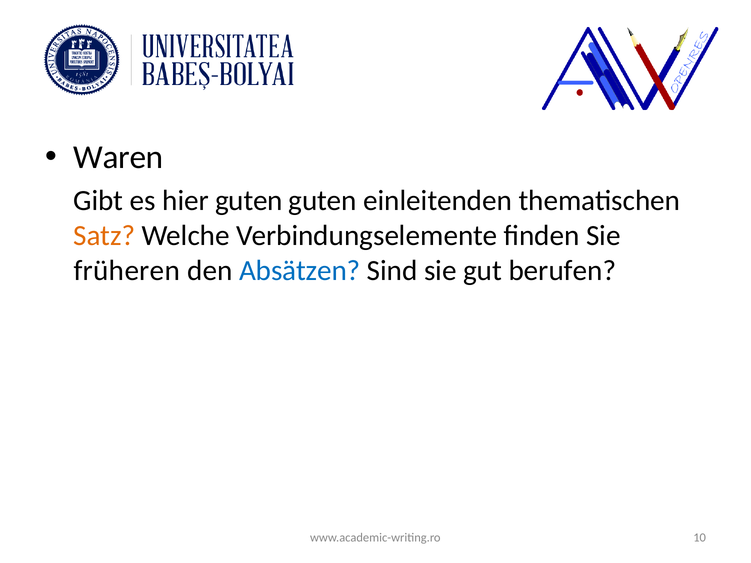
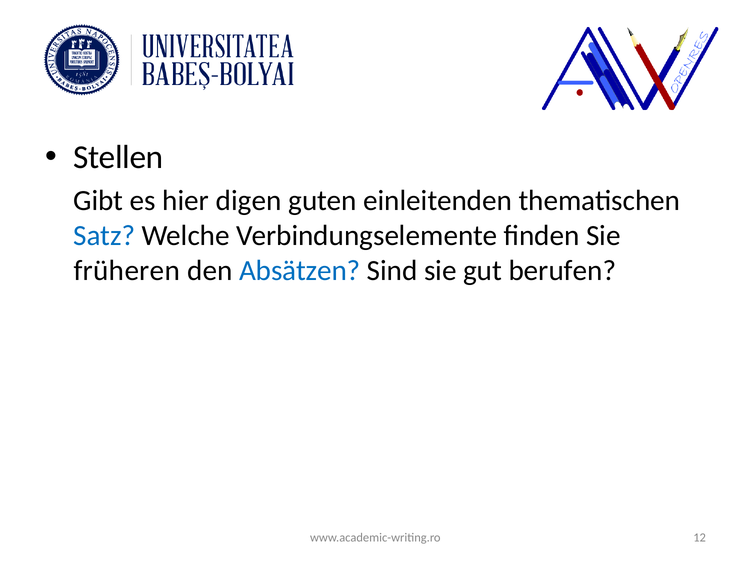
Waren: Waren -> Stellen (118, 158)
hier guten: guten -> digen (249, 201)
Satz colour: orange -> blue (104, 236)
10: 10 -> 12 (700, 538)
